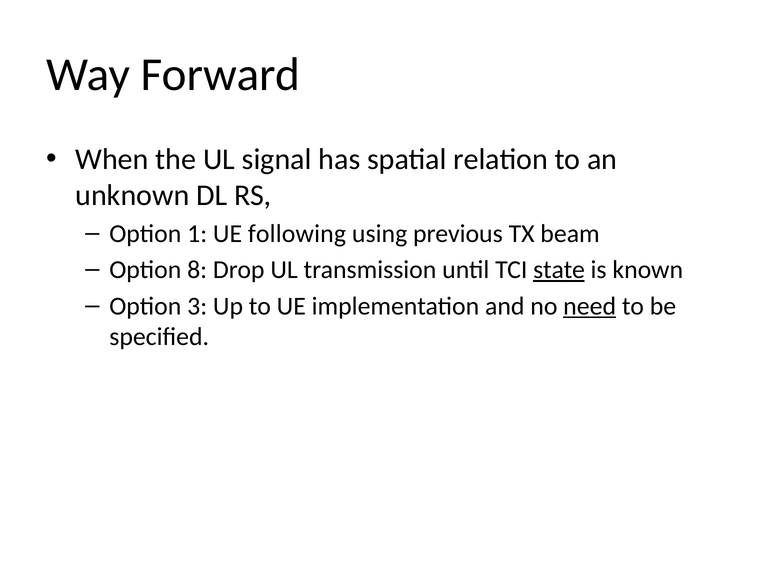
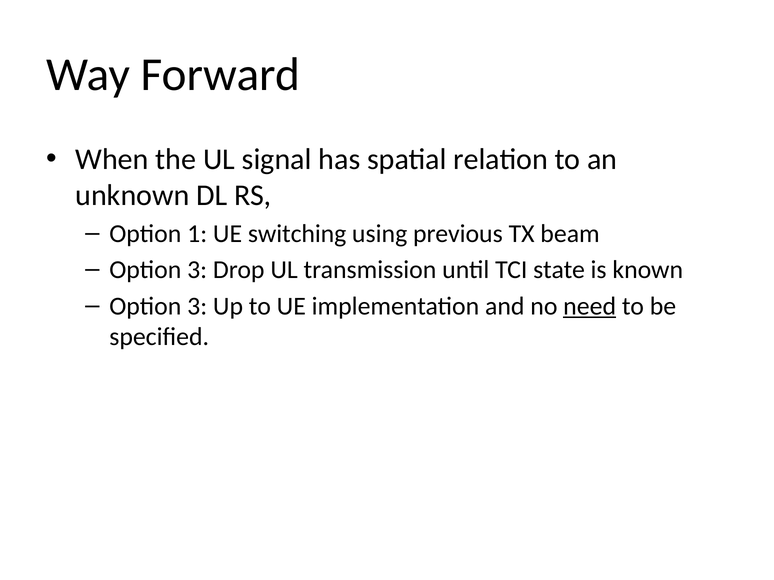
following: following -> switching (297, 234)
8: 8 -> 3 (197, 270)
state underline: present -> none (559, 270)
